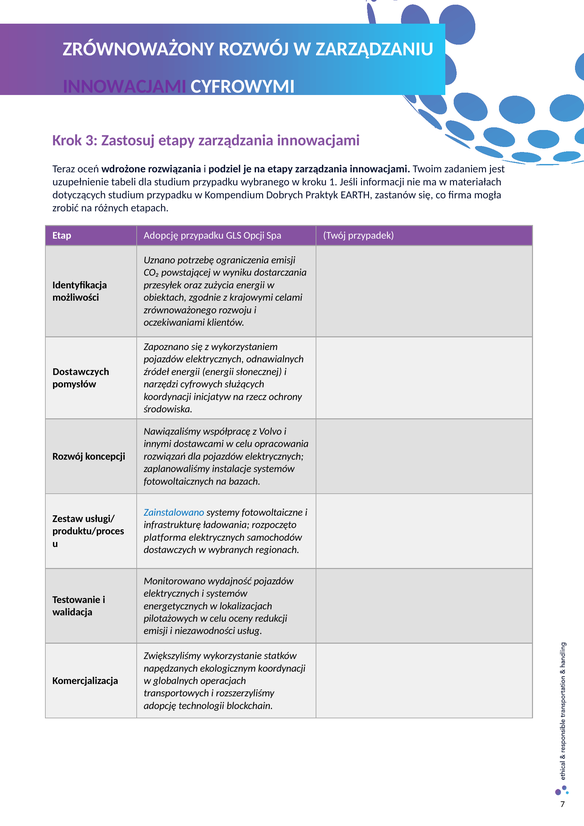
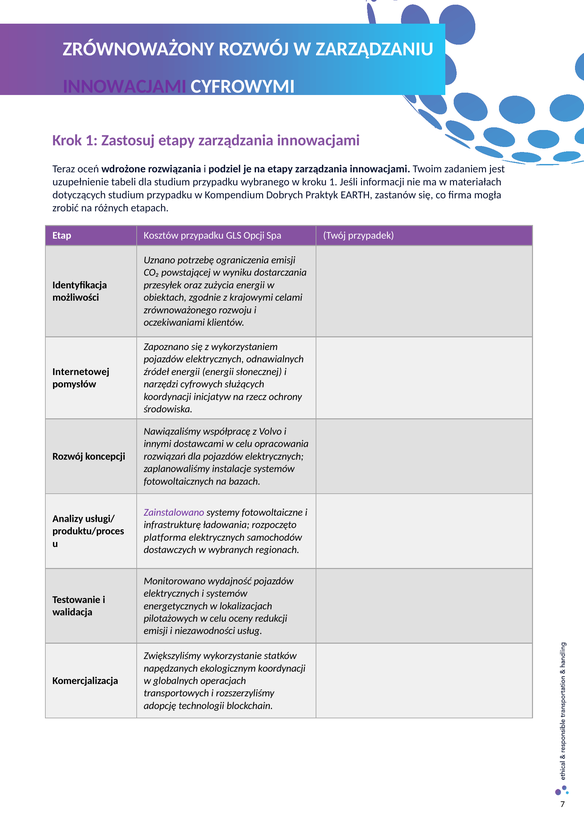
Krok 3: 3 -> 1 (92, 140)
Etap Adopcję: Adopcję -> Kosztów (161, 236)
Dostawczych: Dostawczych -> Internetowej (81, 372)
Zainstalowano colour: blue -> purple (174, 512)
Zestaw: Zestaw -> Analizy (68, 519)
